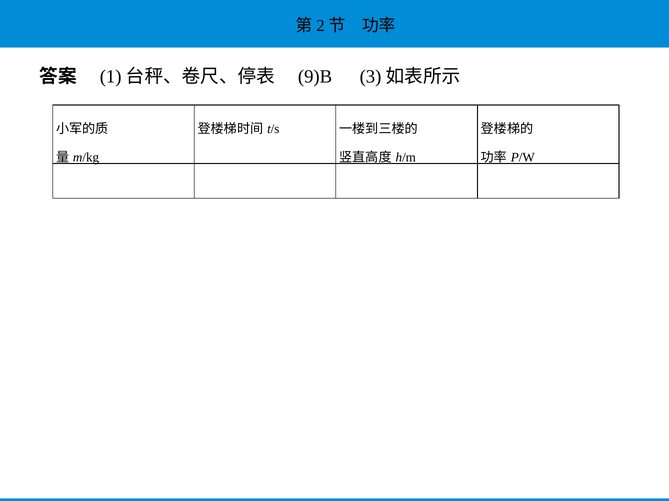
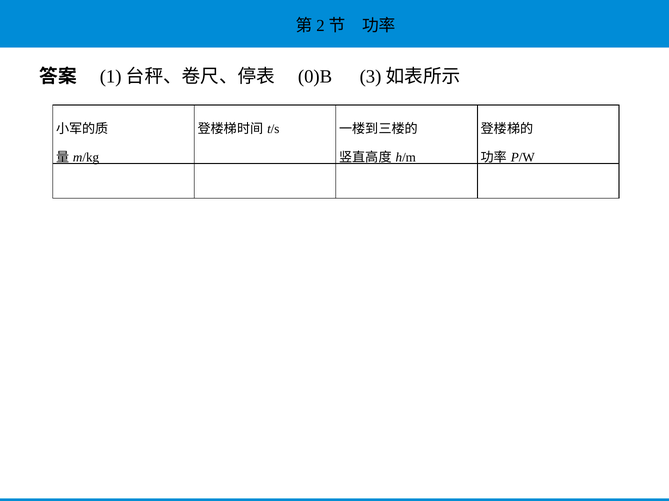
9)B: 9)B -> 0)B (315, 76)
